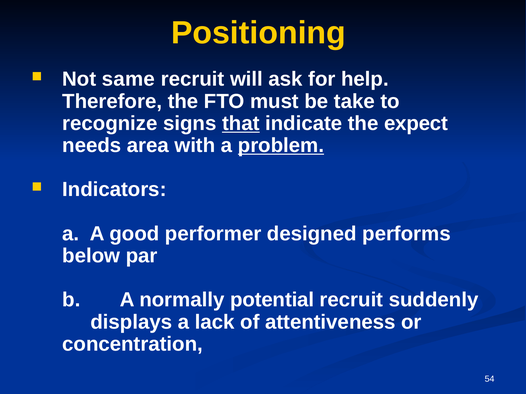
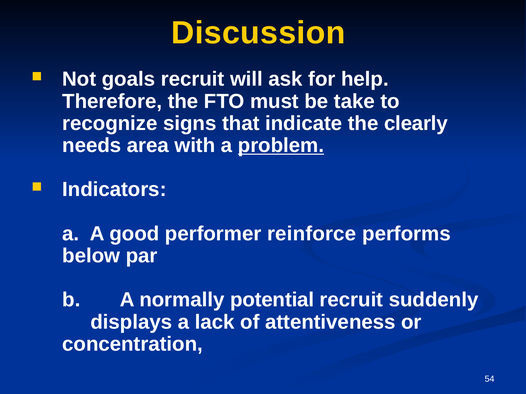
Positioning: Positioning -> Discussion (258, 33)
same: same -> goals (129, 79)
that underline: present -> none (241, 124)
expect: expect -> clearly (416, 124)
designed: designed -> reinforce (312, 234)
